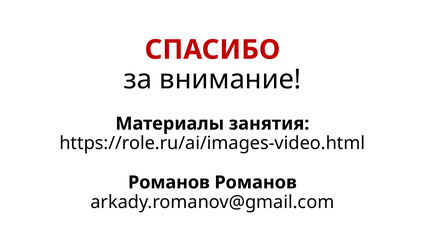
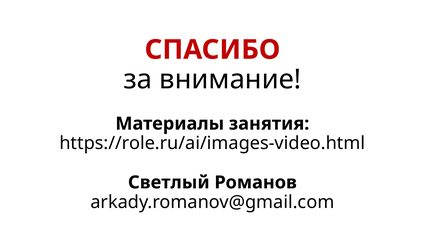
Романов: Романов -> Светлый (169, 182)
